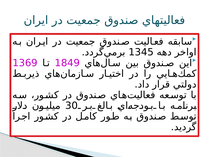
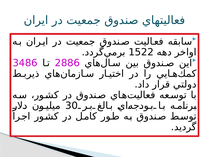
1345: 1345 -> 1522 (141, 52)
1369: 1369 -> 3486 (25, 63)
1849: 1849 -> 2886 (67, 63)
